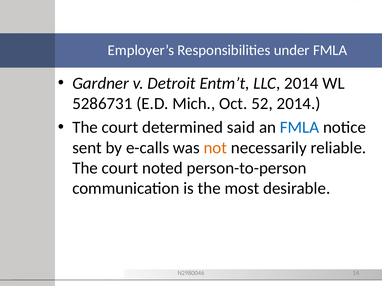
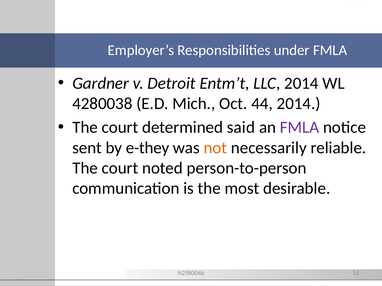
5286731: 5286731 -> 4280038 (102, 104)
52: 52 -> 44 (262, 104)
FMLA colour: blue -> purple (300, 128)
e-calls: e-calls -> e-they (148, 148)
